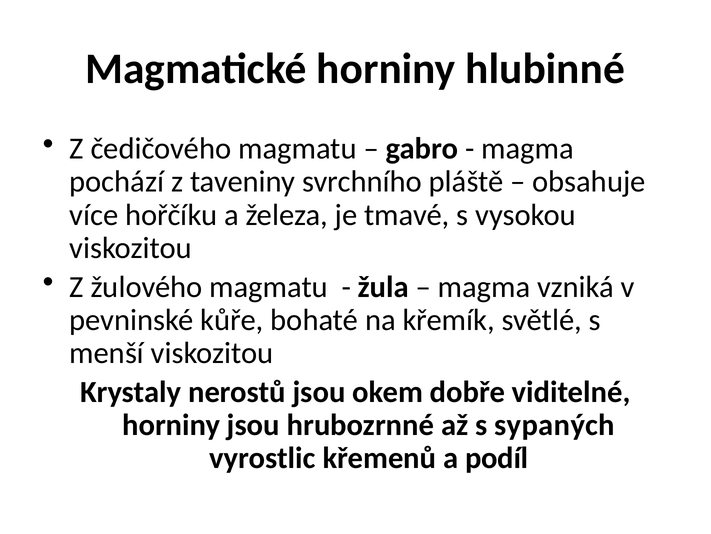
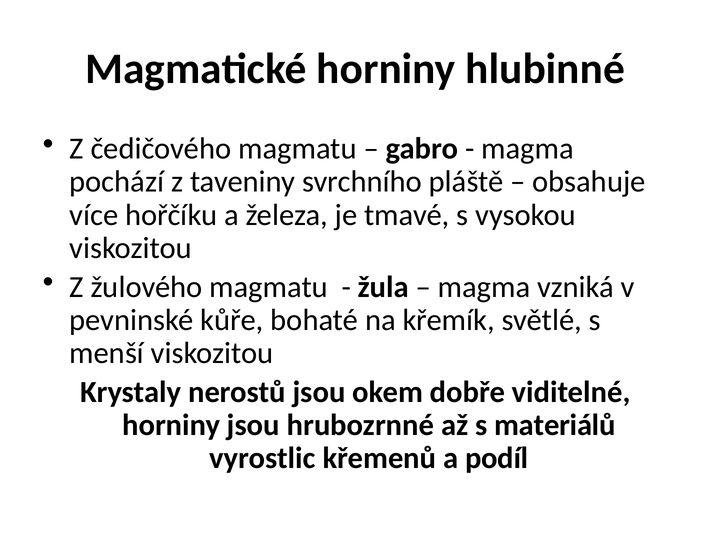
sypaných: sypaných -> materiálů (555, 425)
